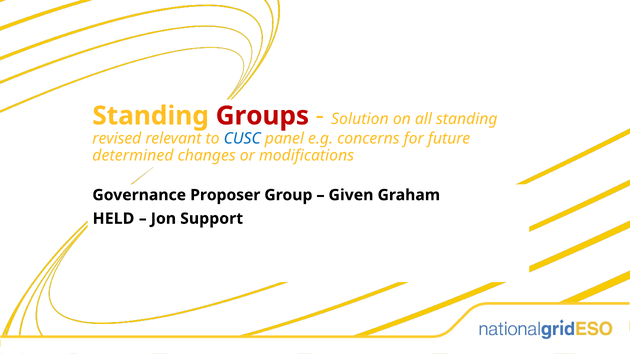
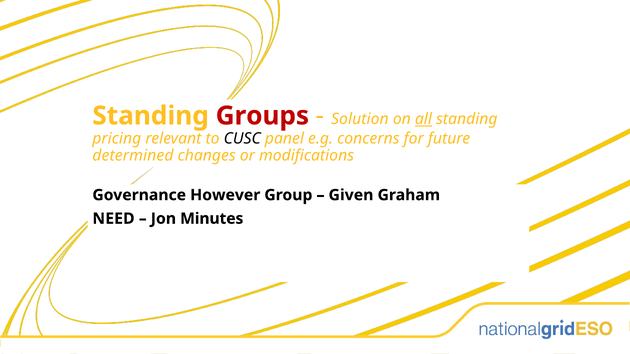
all underline: none -> present (423, 119)
revised: revised -> pricing (117, 139)
CUSC colour: blue -> black (242, 139)
Proposer: Proposer -> However (225, 195)
HELD: HELD -> NEED (113, 219)
Support: Support -> Minutes (212, 219)
